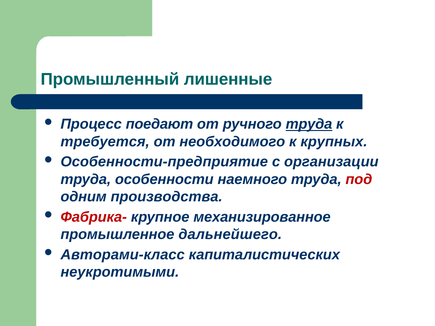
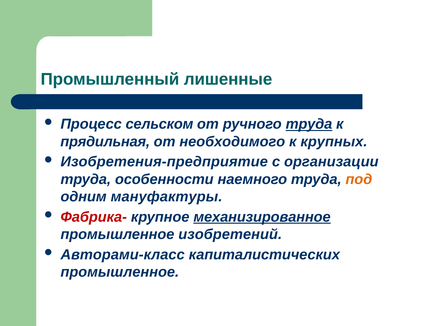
поедают: поедают -> сельском (160, 124)
требуется: требуется -> прядильная (105, 142)
Особенности-предприятие: Особенности-предприятие -> Изобретения-предприятие (164, 162)
под colour: red -> orange (359, 179)
производства: производства -> мануфактуры (167, 197)
механизированное underline: none -> present (262, 217)
дальнейшего: дальнейшего -> изобретений (230, 234)
неукротимыми: неукротимыми -> промышленное (120, 272)
